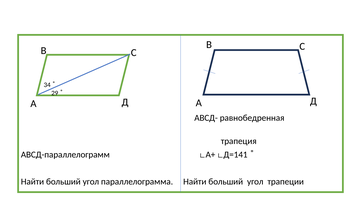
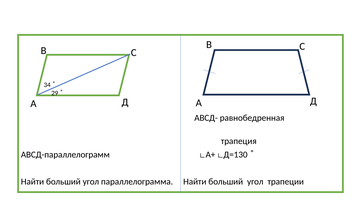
∟Д=141: ∟Д=141 -> ∟Д=130 (232, 155)
